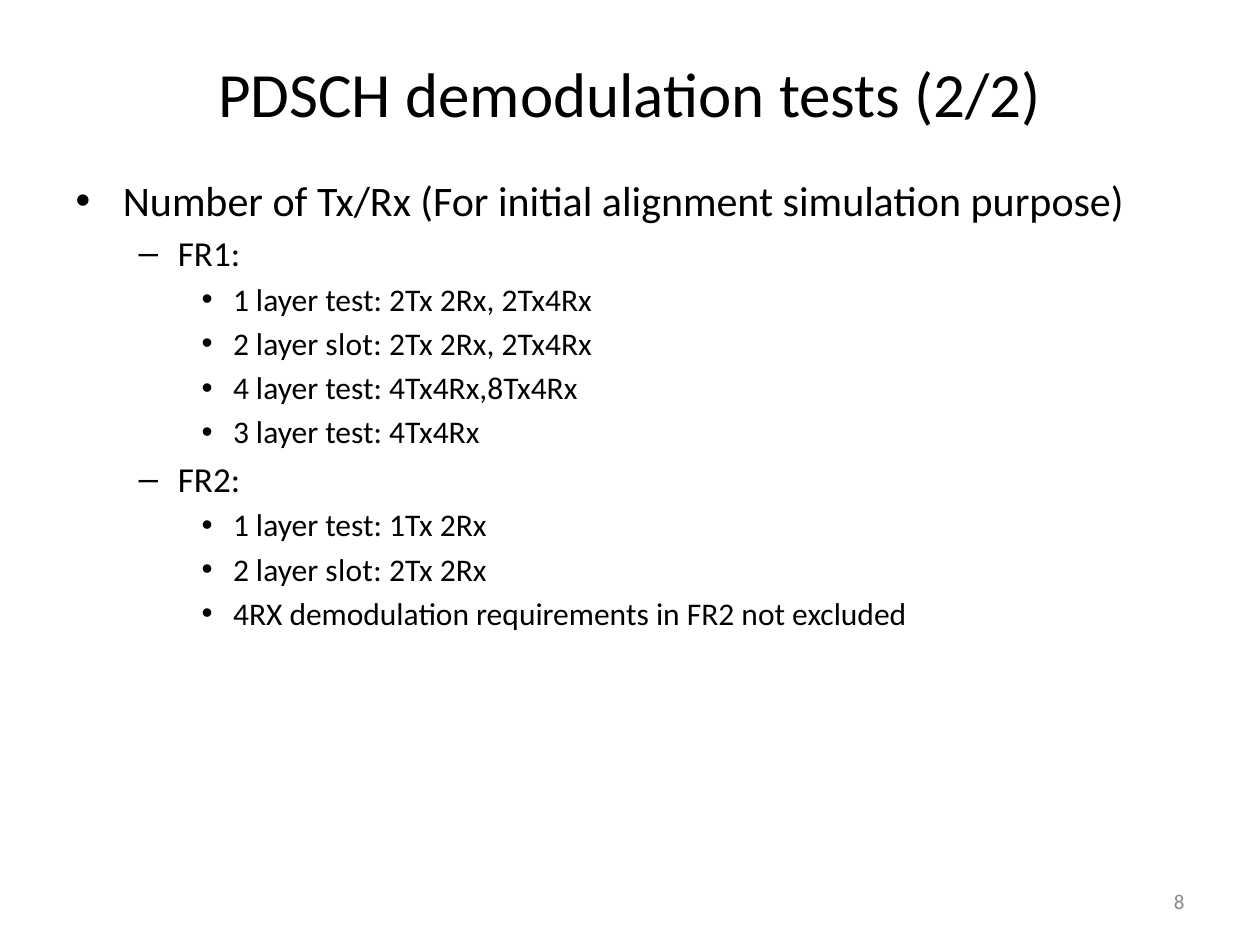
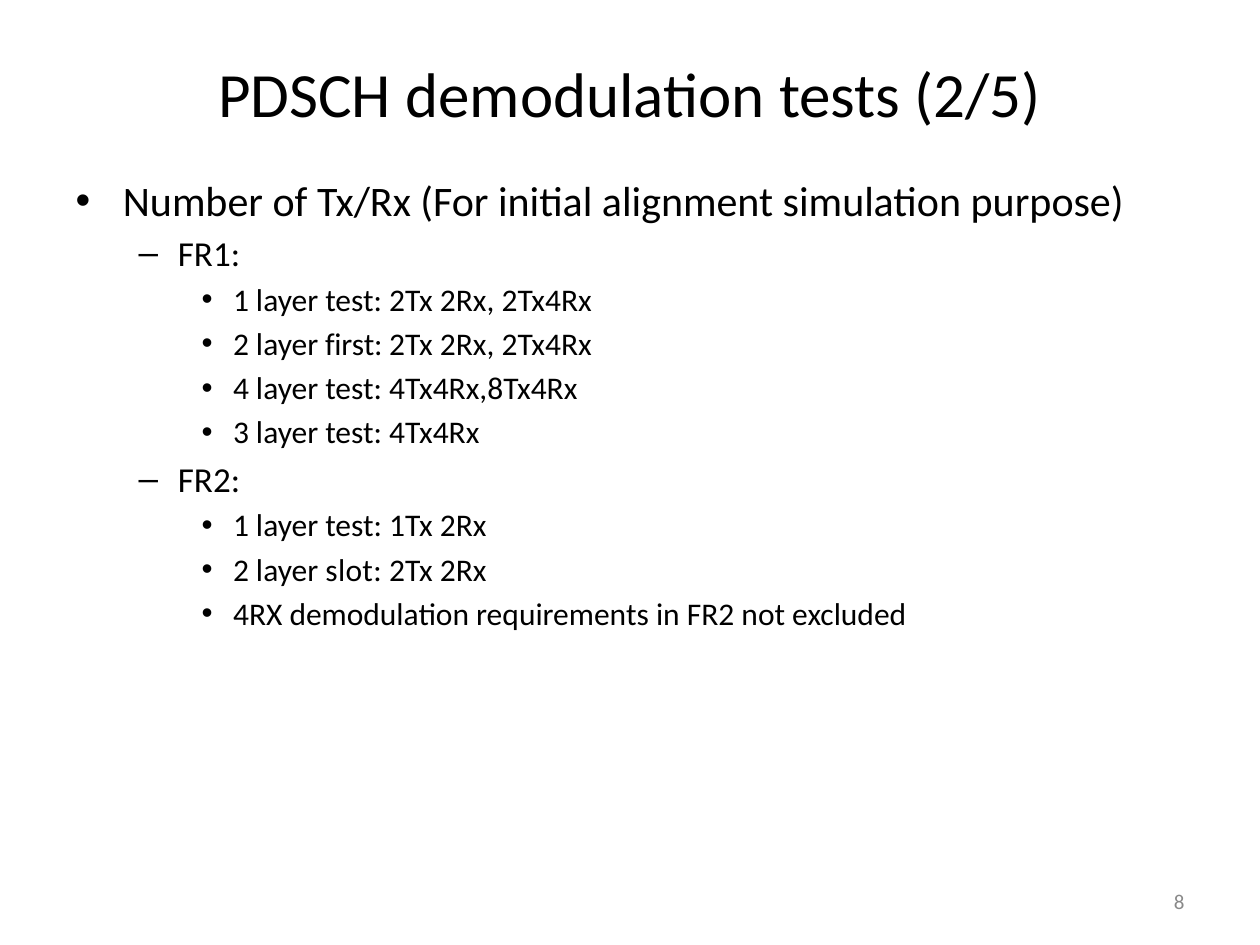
2/2: 2/2 -> 2/5 (978, 97)
slot: slot -> first (354, 345)
